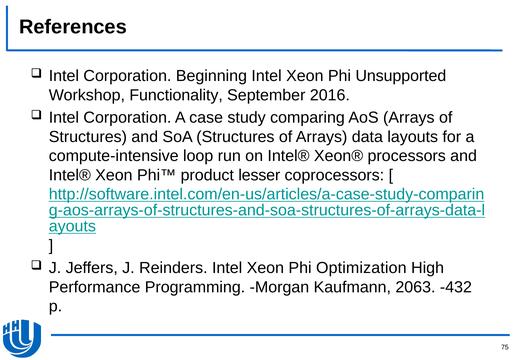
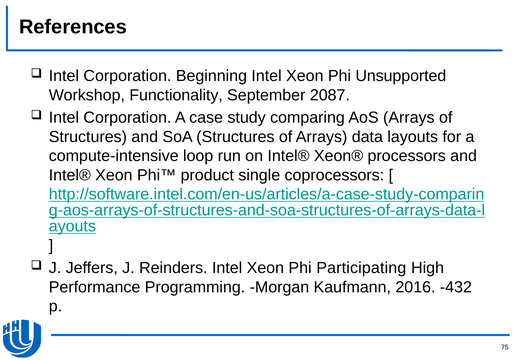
2016: 2016 -> 2087 (330, 95)
lesser: lesser -> single (259, 175)
Optimization: Optimization -> Participating (361, 268)
2063: 2063 -> 2016 (415, 287)
